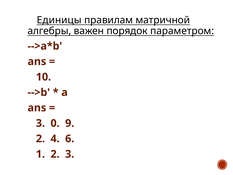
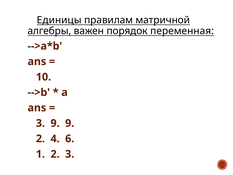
параметром: параметром -> переменная (182, 31)
3 0: 0 -> 9 (55, 123)
